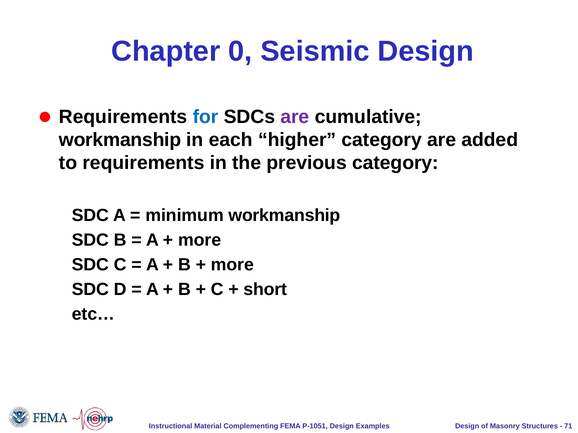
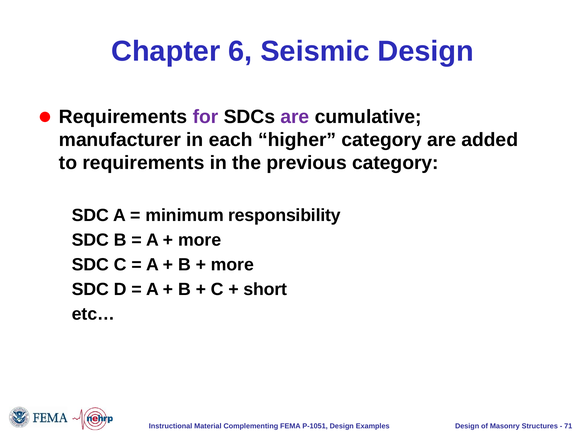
0: 0 -> 6 (240, 51)
for colour: blue -> purple (206, 117)
workmanship: workmanship -> manufacturer (120, 140)
minimum workmanship: workmanship -> responsibility (284, 216)
